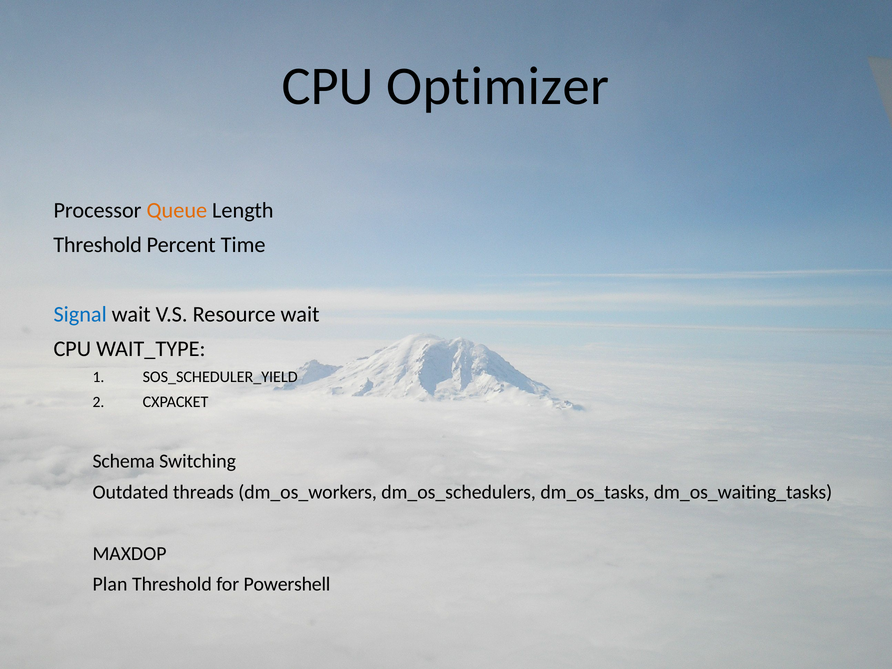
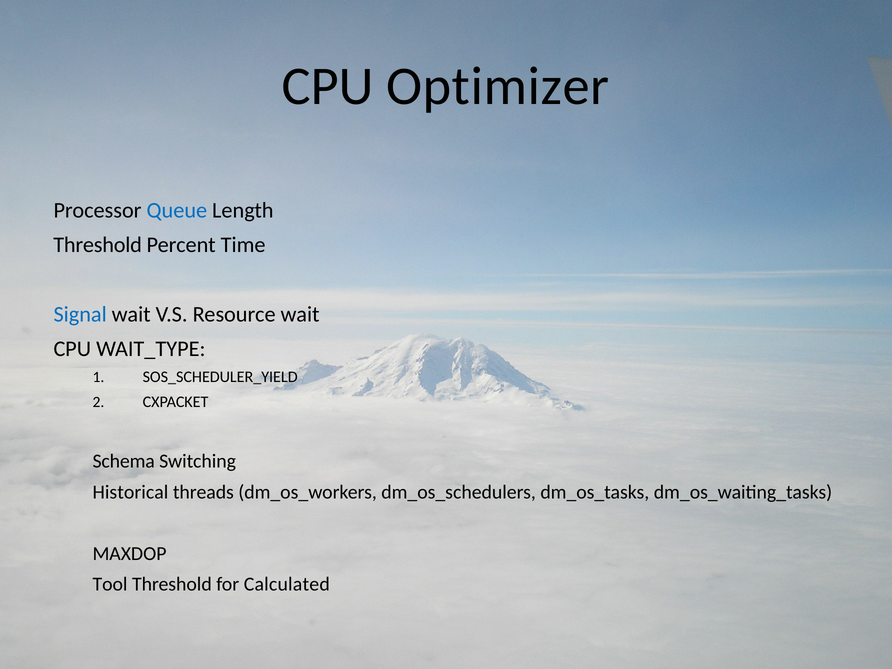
Queue colour: orange -> blue (177, 210)
Outdated: Outdated -> Historical (130, 492)
Plan: Plan -> Tool (110, 584)
Powershell: Powershell -> Calculated (287, 584)
